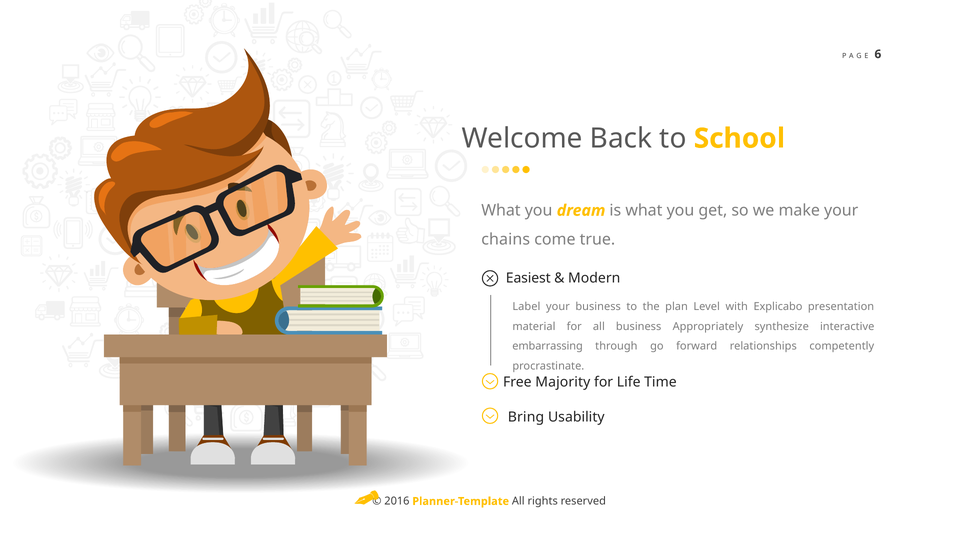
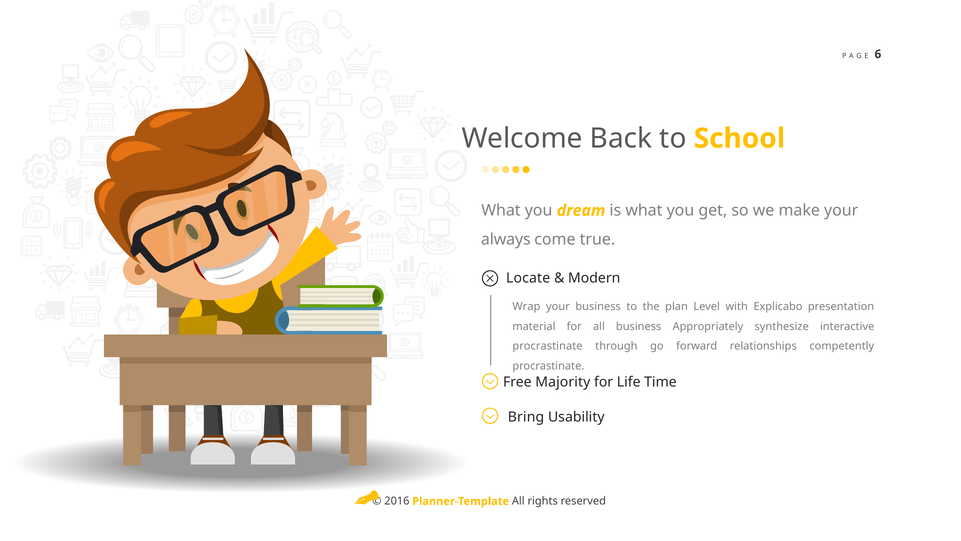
chains: chains -> always (506, 239)
Easiest: Easiest -> Locate (528, 278)
Label: Label -> Wrap (526, 306)
embarrassing: embarrassing -> procrastinate (547, 346)
